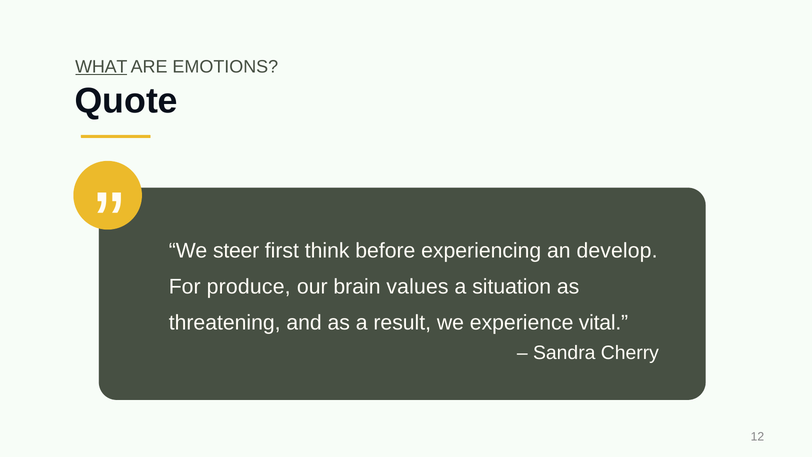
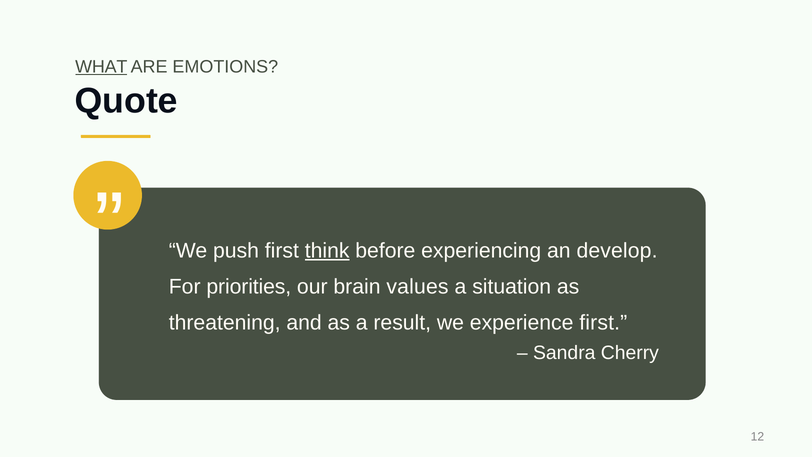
steer: steer -> push (236, 250)
think underline: none -> present (327, 250)
produce: produce -> priorities (249, 287)
experience vital: vital -> first (603, 323)
